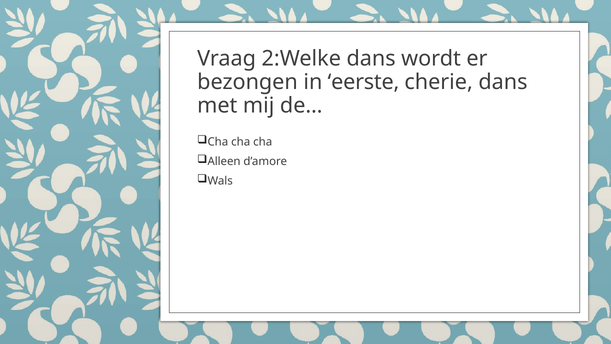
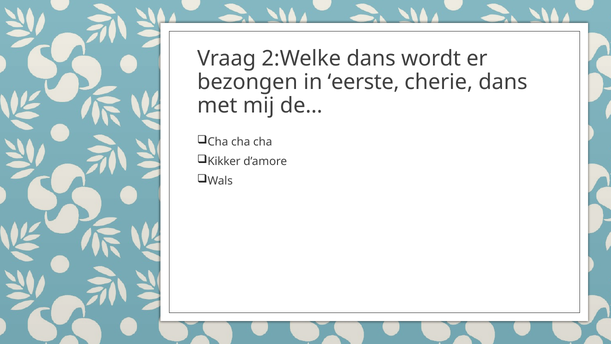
Alleen: Alleen -> Kikker (224, 161)
